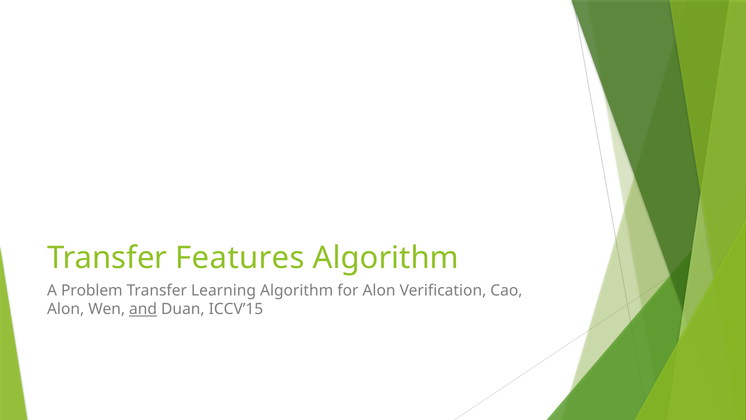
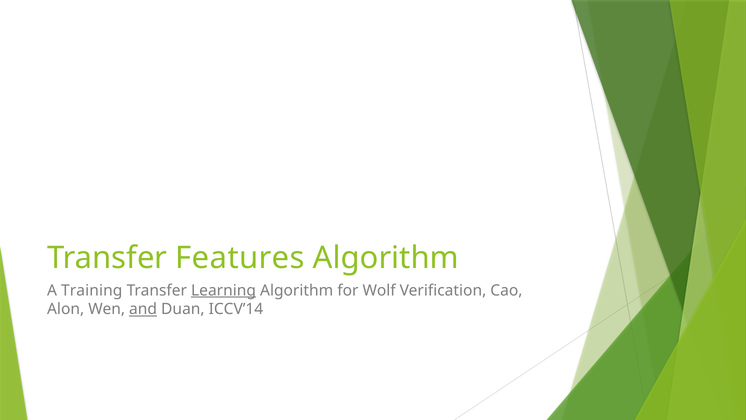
Problem: Problem -> Training (92, 290)
Learning underline: none -> present (224, 290)
for Alon: Alon -> Wolf (379, 290)
ICCV’15: ICCV’15 -> ICCV’14 (236, 309)
